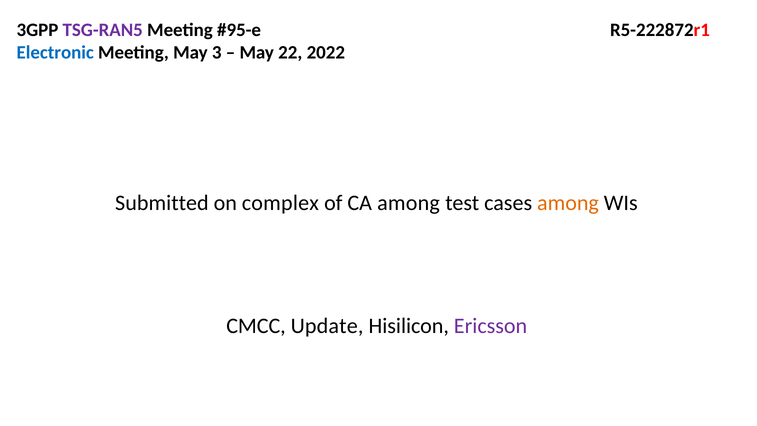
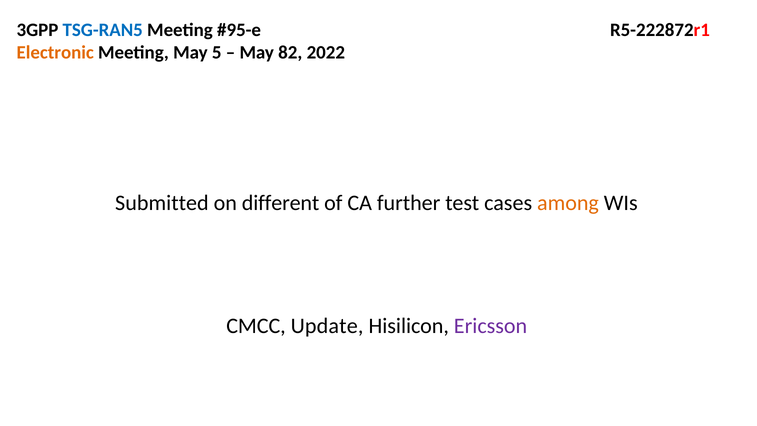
TSG-RAN5 colour: purple -> blue (103, 30)
Electronic colour: blue -> orange (55, 53)
3: 3 -> 5 (217, 53)
22: 22 -> 82 (290, 53)
complex: complex -> different (281, 203)
CA among: among -> further (409, 203)
